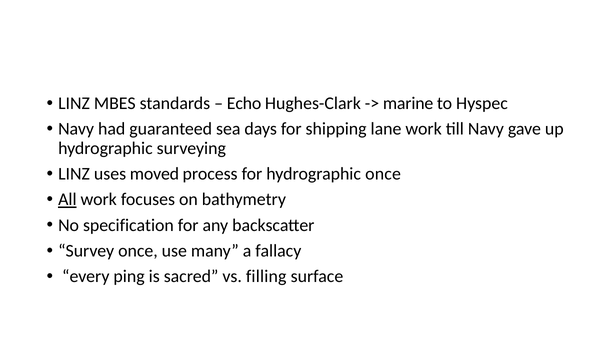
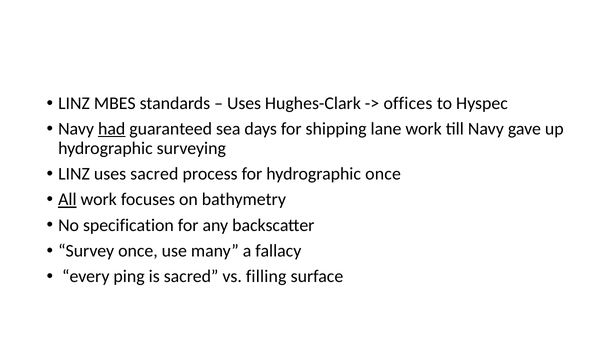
Echo: Echo -> Uses (244, 103)
marine: marine -> offices (408, 103)
had underline: none -> present (112, 129)
uses moved: moved -> sacred (154, 174)
